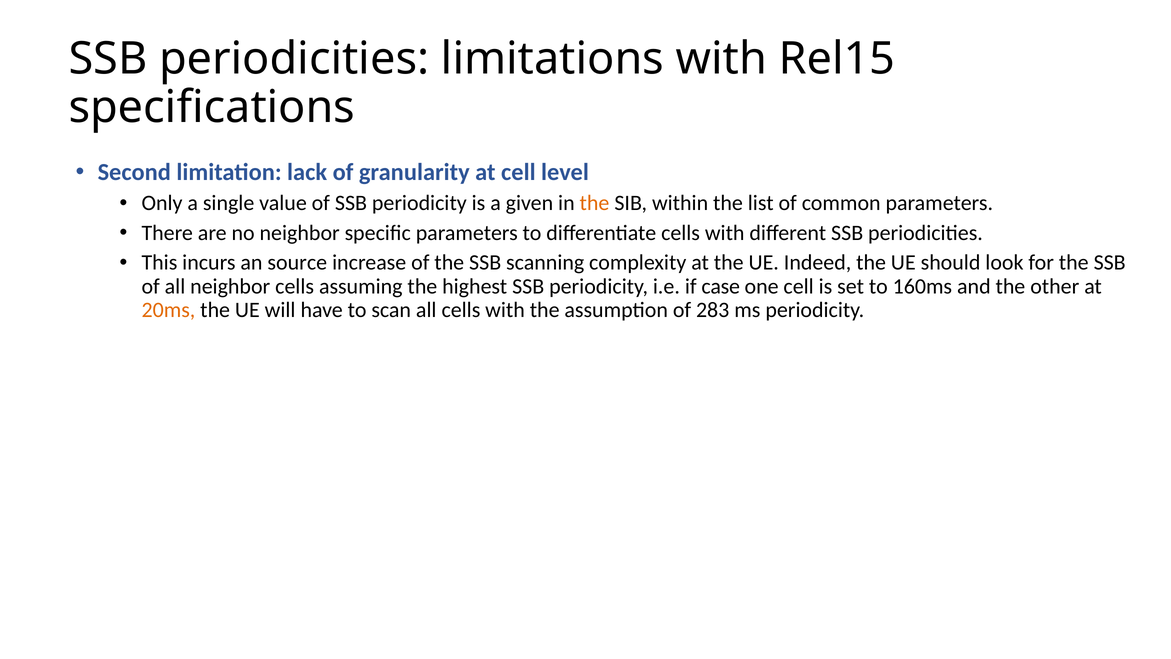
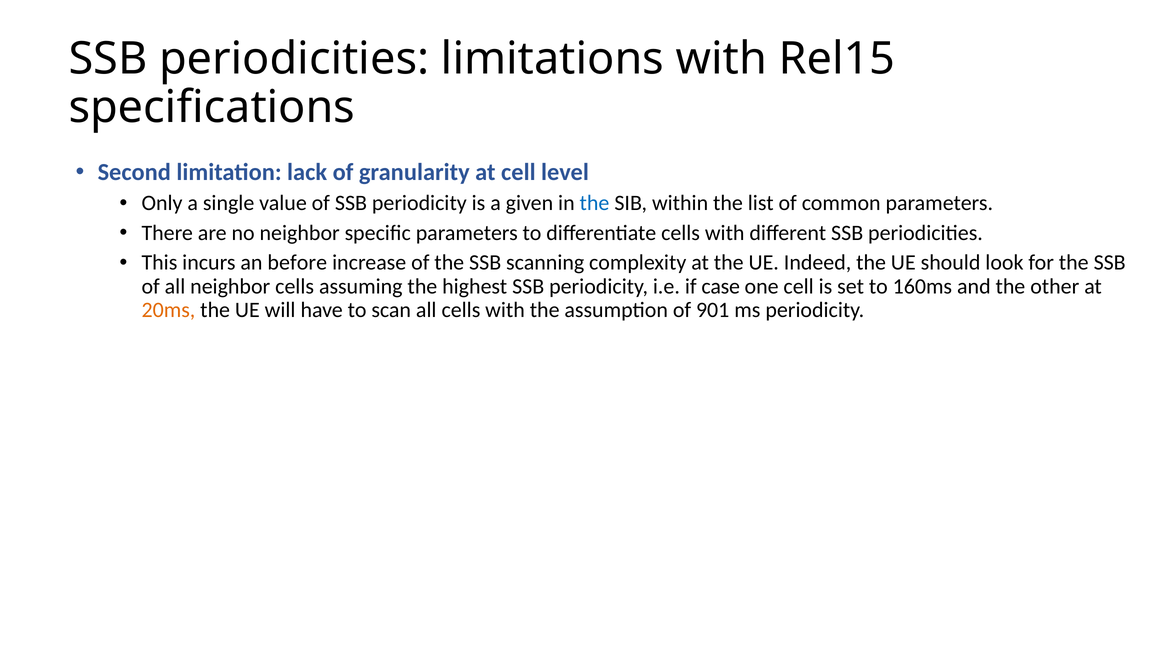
the colour: orange -> blue (594, 203)
source: source -> before (297, 263)
283: 283 -> 901 (713, 310)
